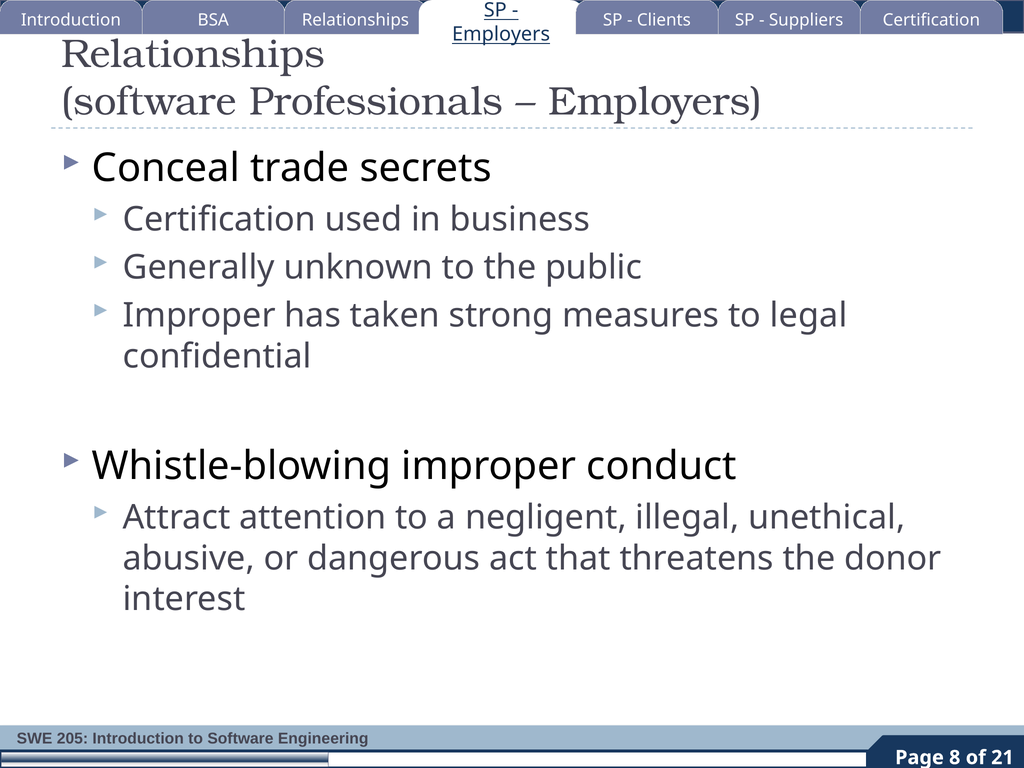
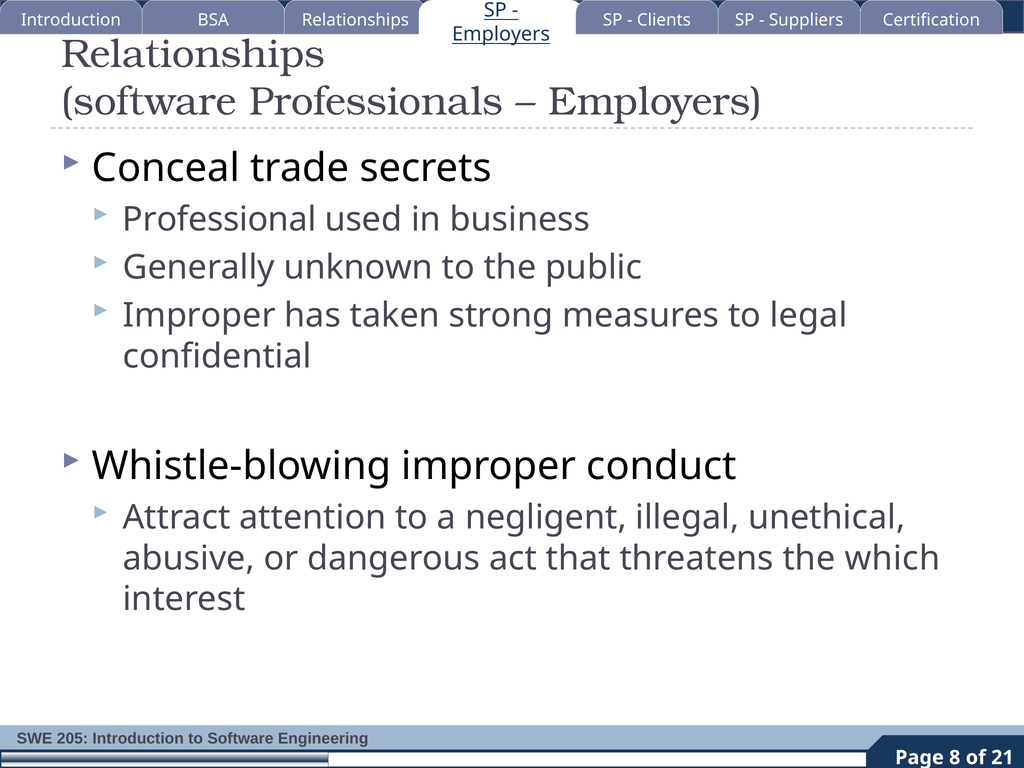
Certification: Certification -> Professional (219, 219)
donor: donor -> which (893, 558)
